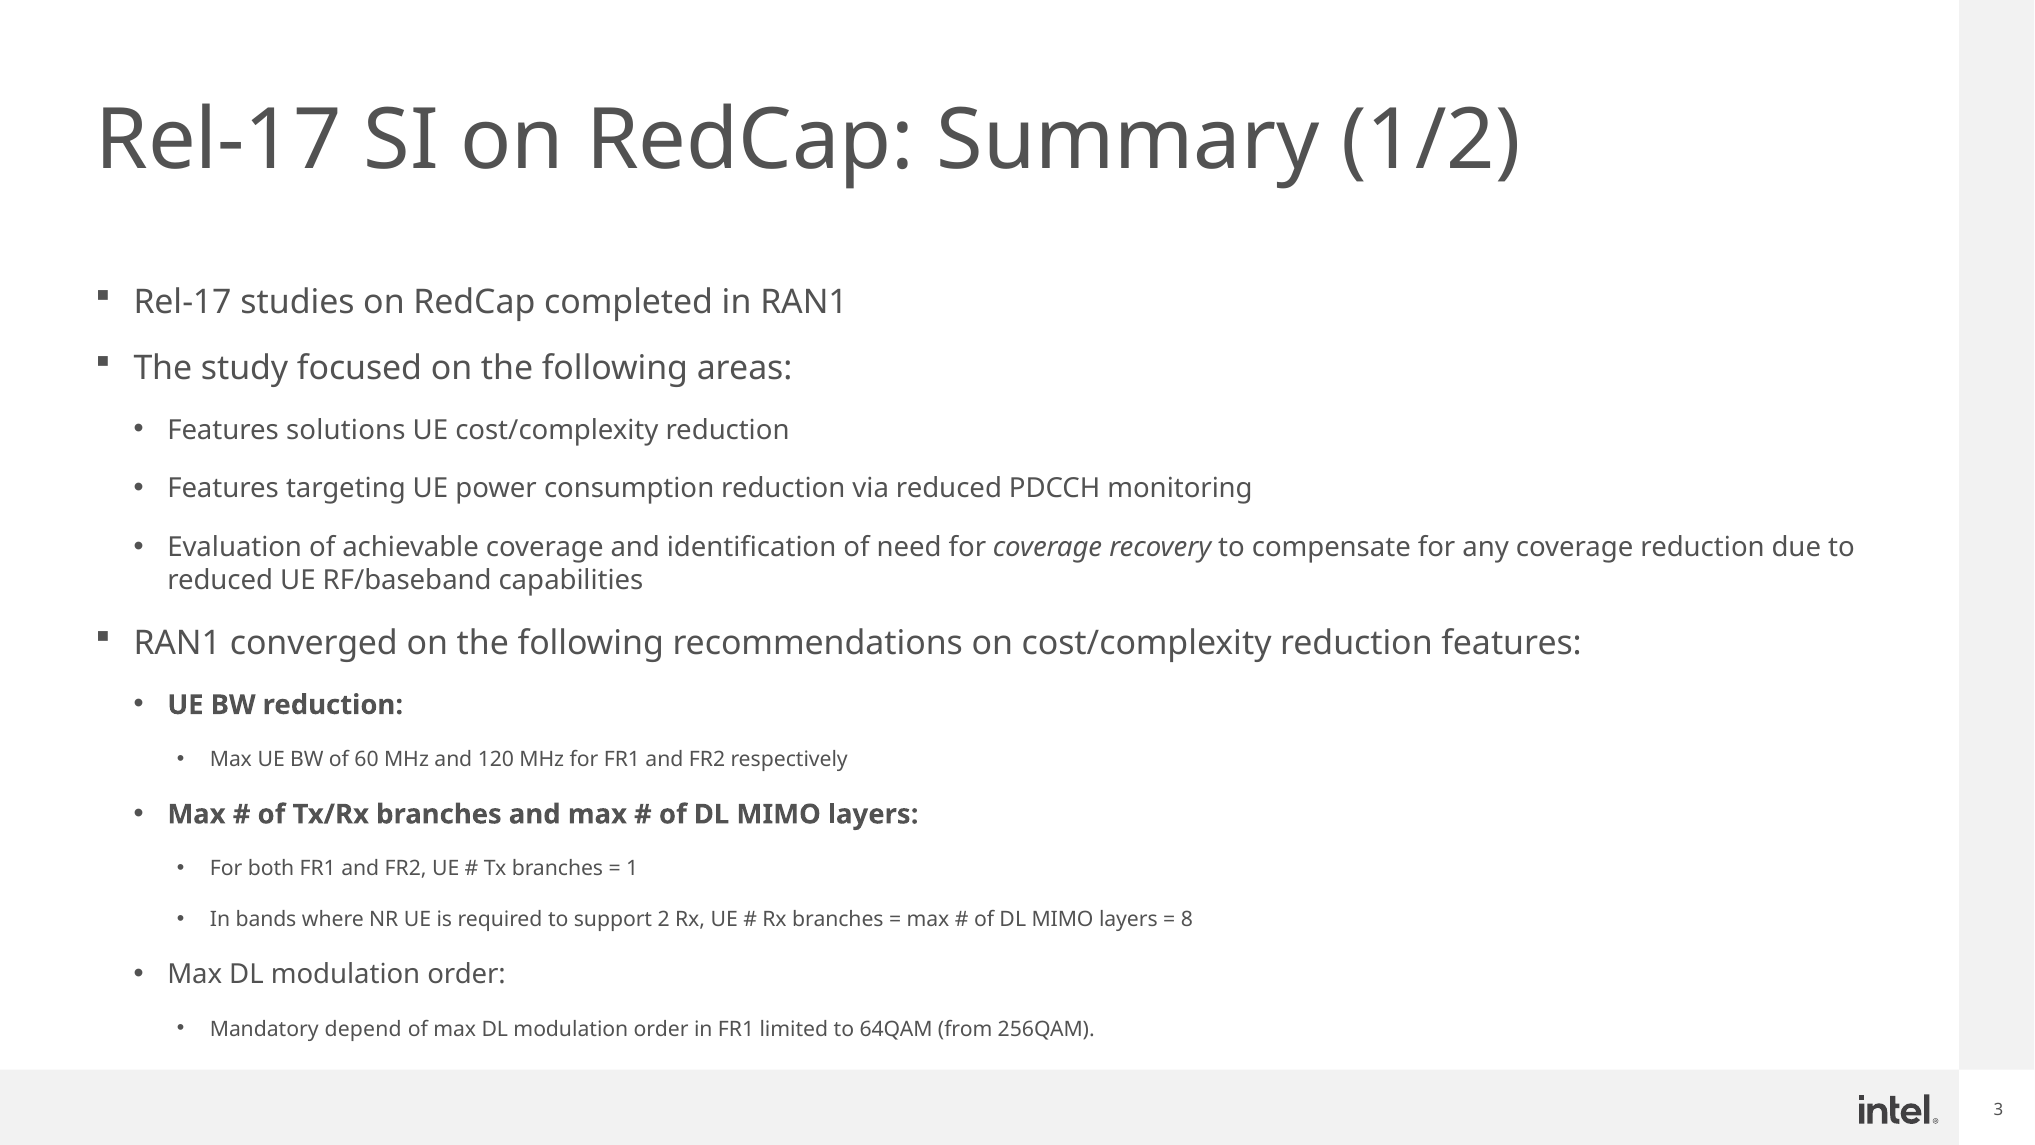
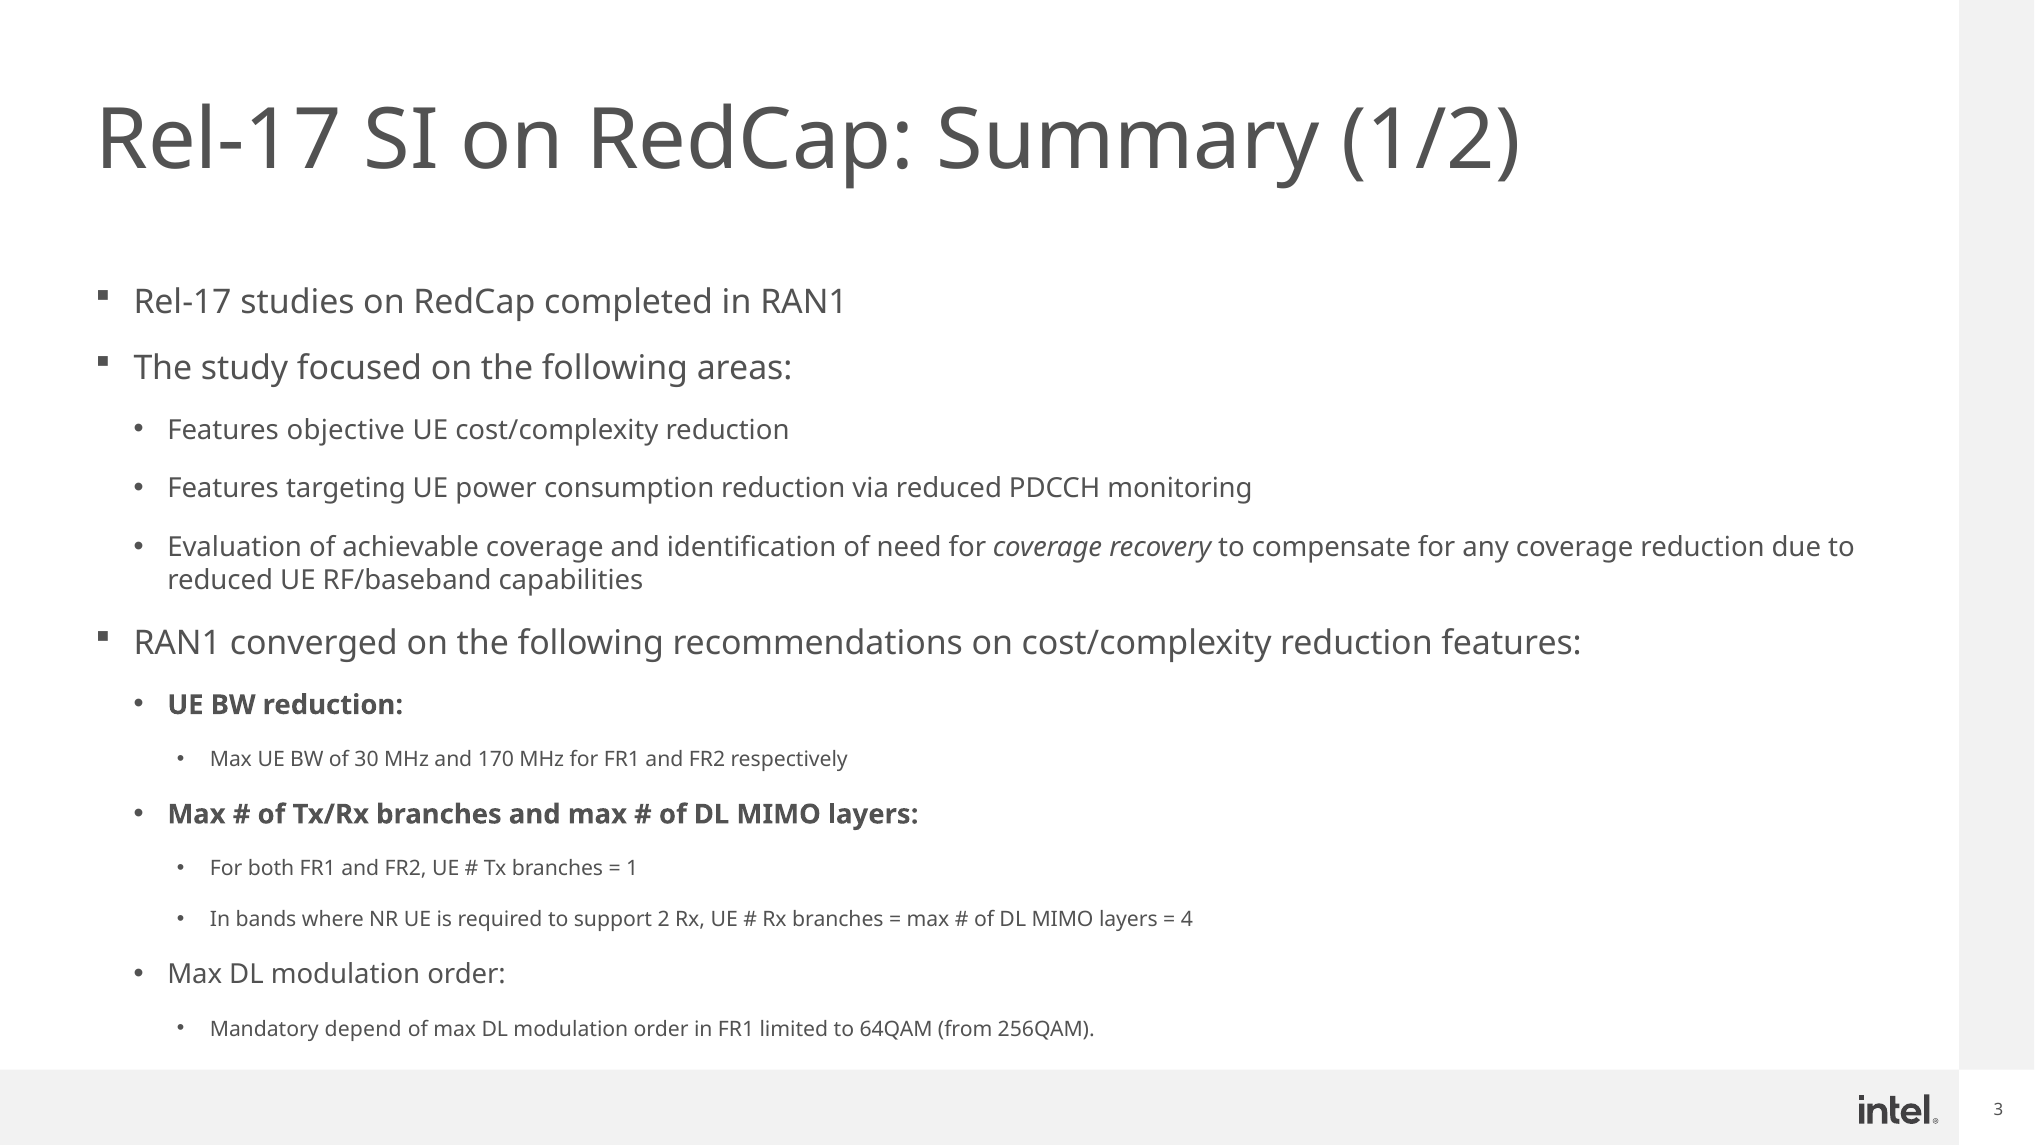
solutions: solutions -> objective (346, 430)
60: 60 -> 30 (367, 759)
120: 120 -> 170 (496, 759)
8: 8 -> 4 (1187, 919)
